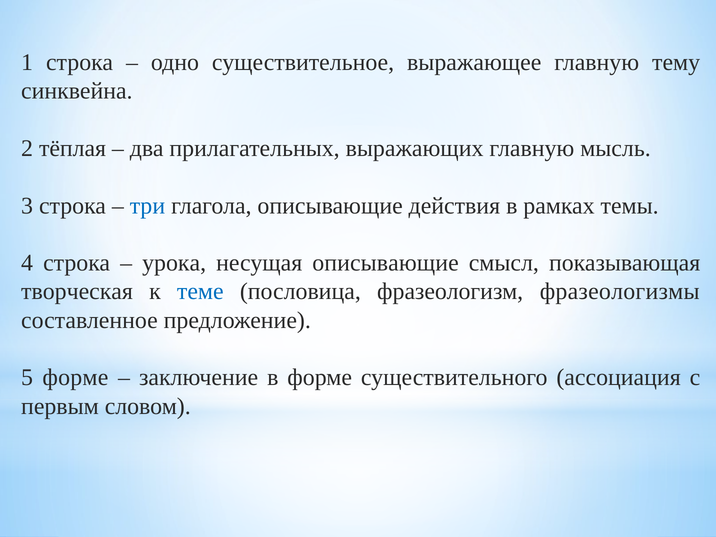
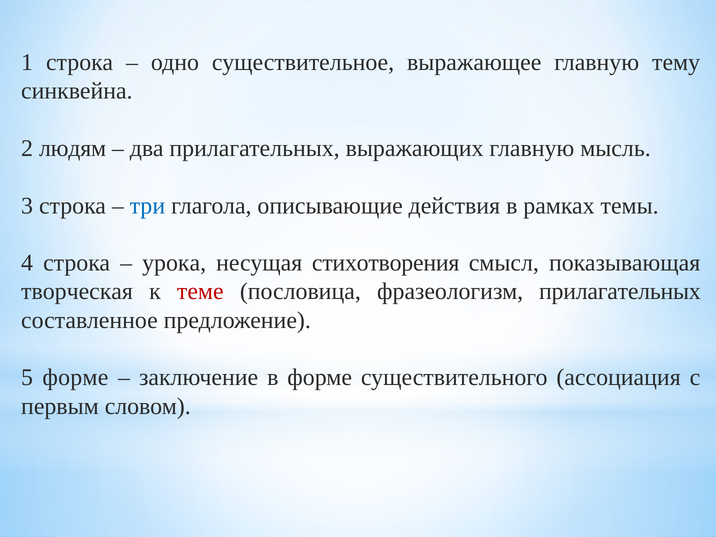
тёплая: тёплая -> людям (73, 148)
несущая описывающие: описывающие -> стихотворения (386, 263)
теме colour: blue -> red (200, 292)
фразеологизм фразеологизмы: фразеологизмы -> прилагательных (620, 292)
